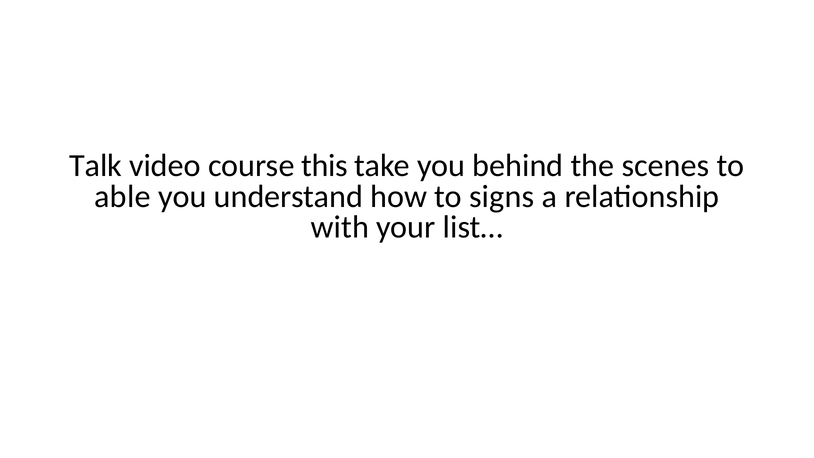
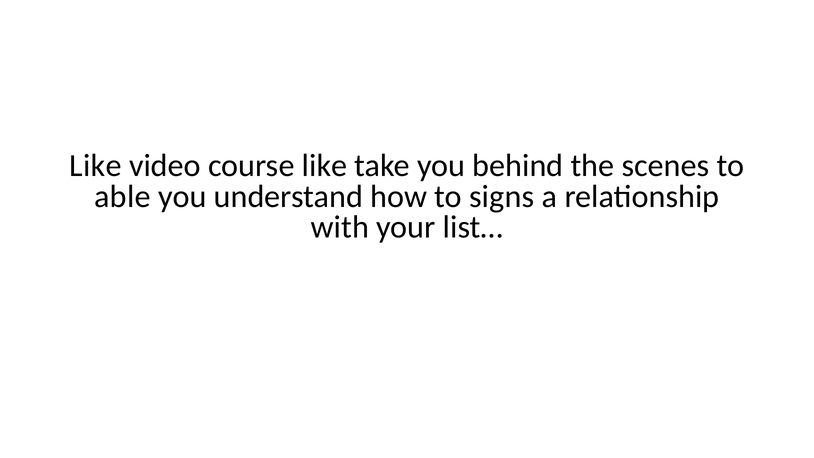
Talk: Talk -> Like (95, 166)
course this: this -> like (324, 166)
